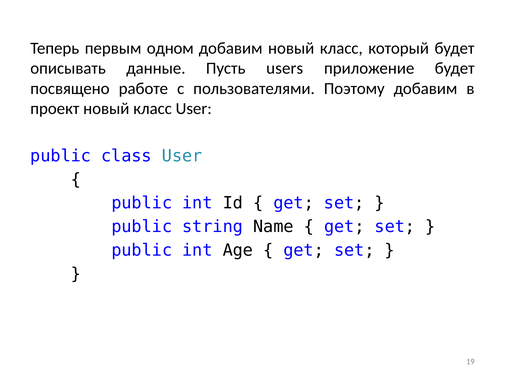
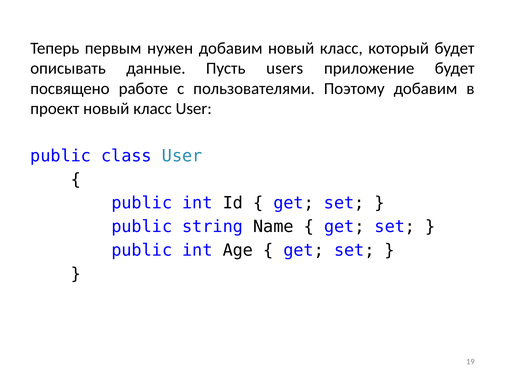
одном: одном -> нужен (170, 48)
